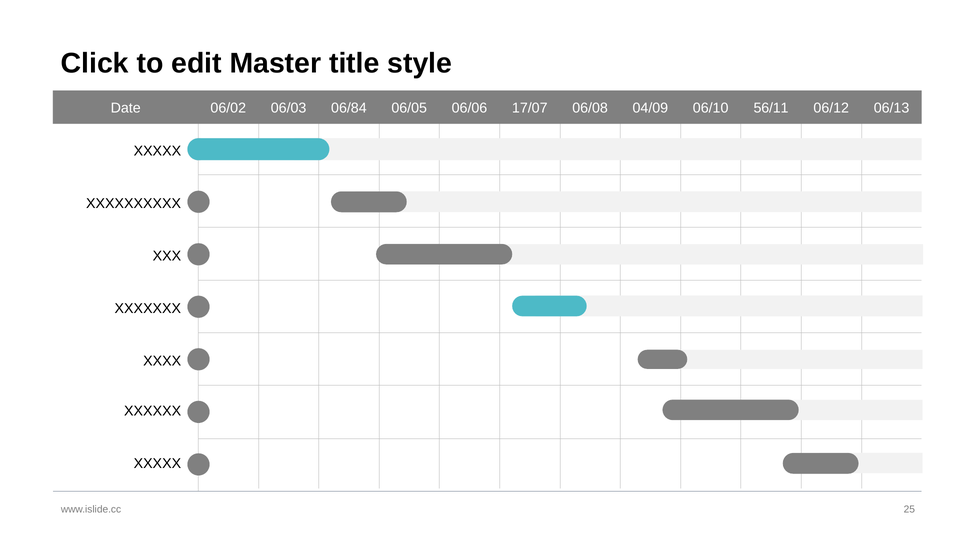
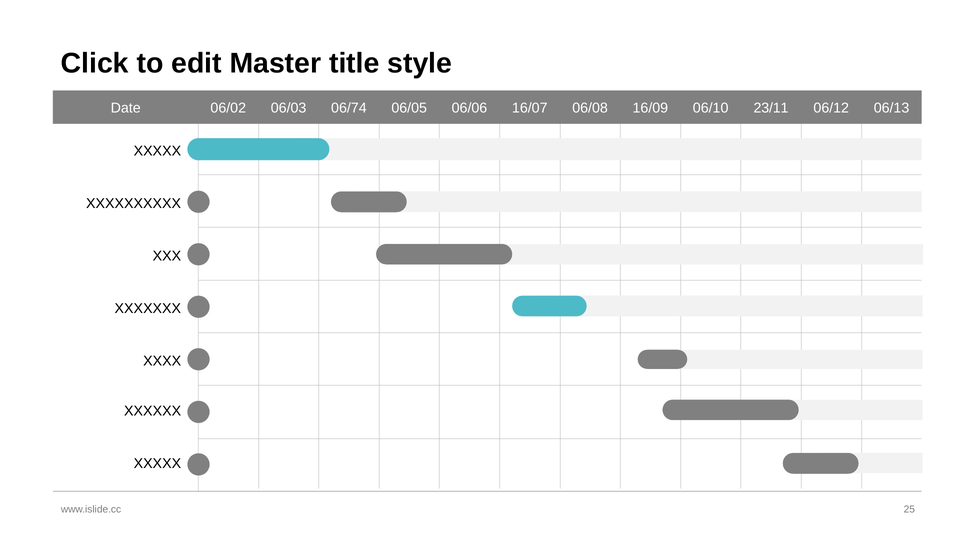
06/84: 06/84 -> 06/74 (349, 108)
17/07: 17/07 -> 16/07 (530, 108)
04/09: 04/09 -> 16/09 (650, 108)
56/11: 56/11 -> 23/11 (771, 108)
